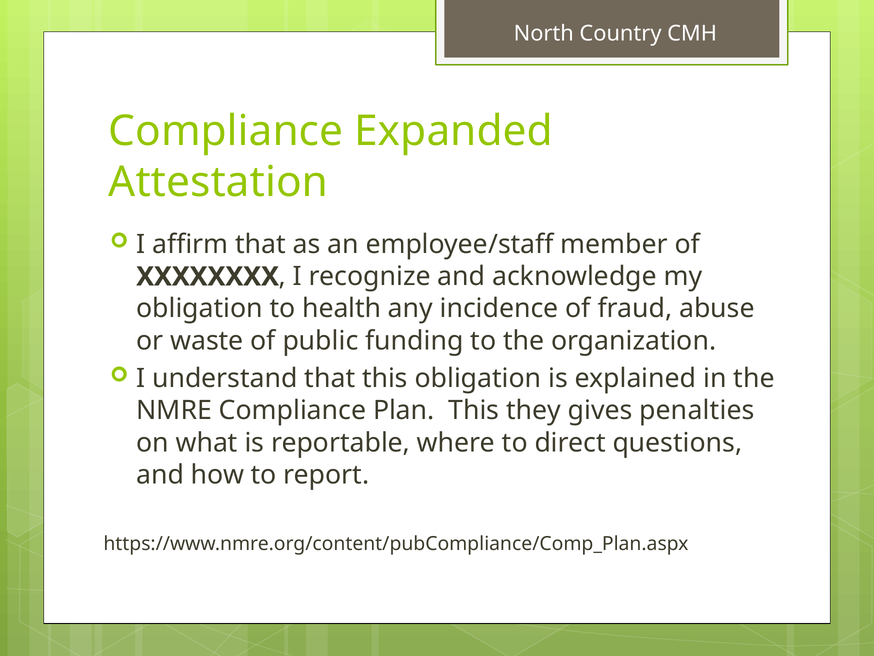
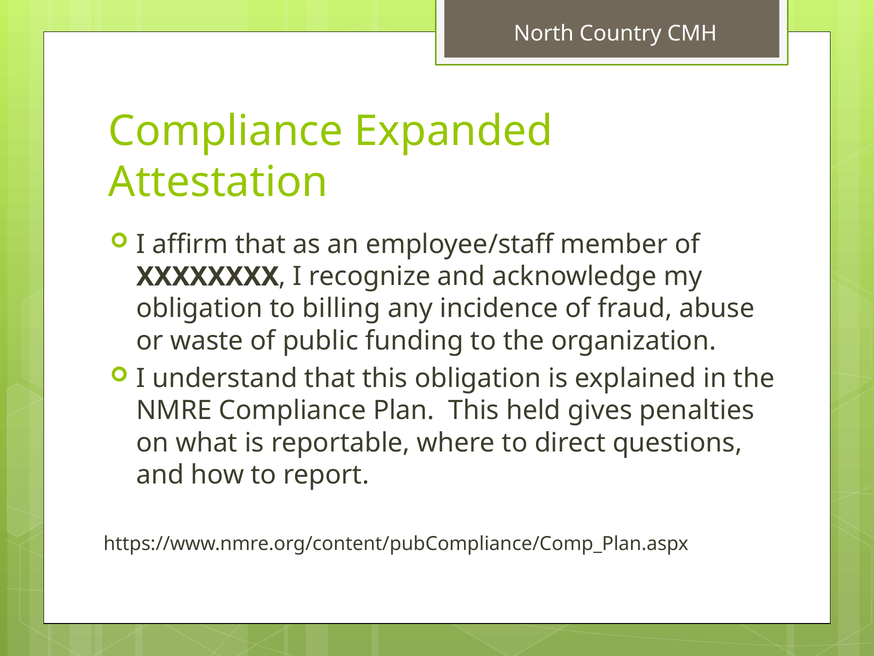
health: health -> billing (341, 308)
they: they -> held (534, 410)
